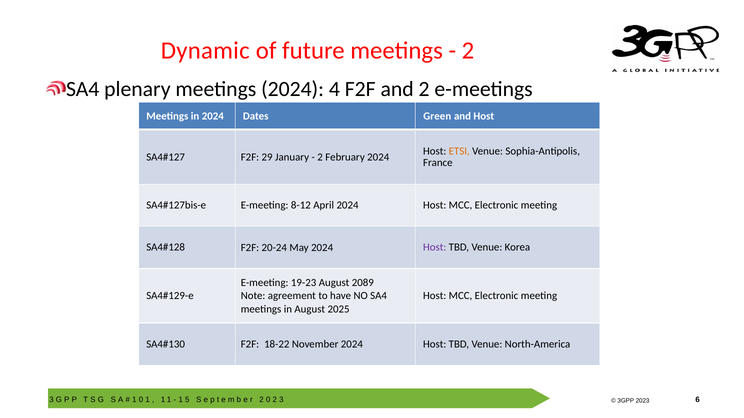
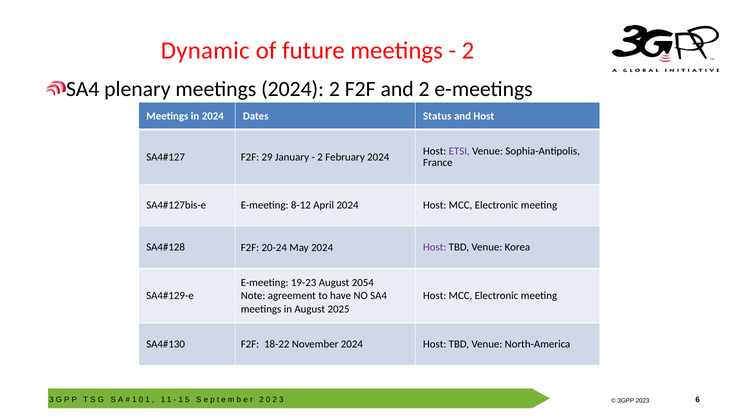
2024 4: 4 -> 2 (334, 89)
Green: Green -> Status (437, 116)
ETSI colour: orange -> purple (459, 151)
2089: 2089 -> 2054 (363, 283)
